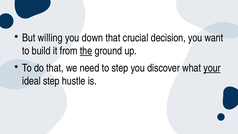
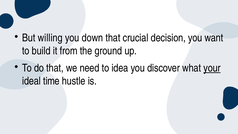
the underline: present -> none (86, 51)
to step: step -> idea (120, 68)
ideal step: step -> time (51, 81)
